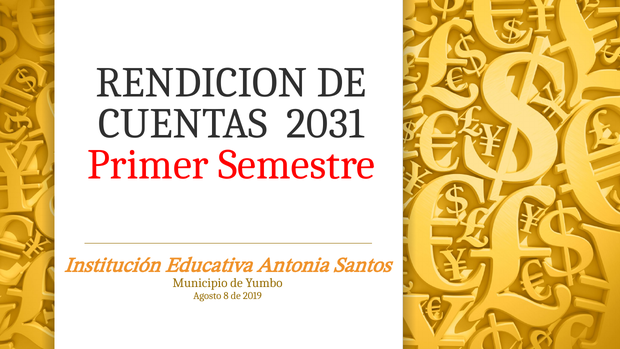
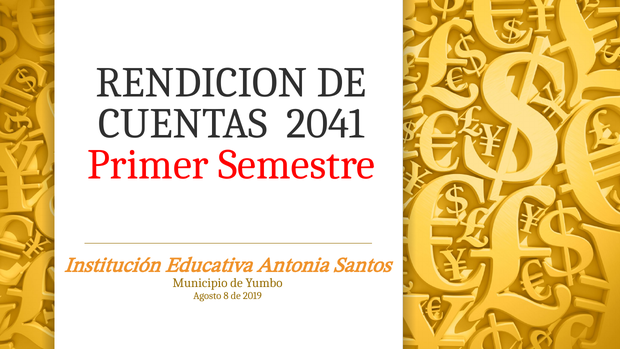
2031: 2031 -> 2041 (325, 124)
